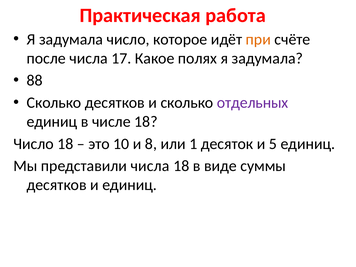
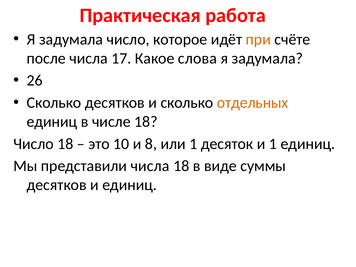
полях: полях -> слова (197, 58)
88: 88 -> 26 (35, 80)
отдельных colour: purple -> orange (253, 103)
и 5: 5 -> 1 (273, 144)
